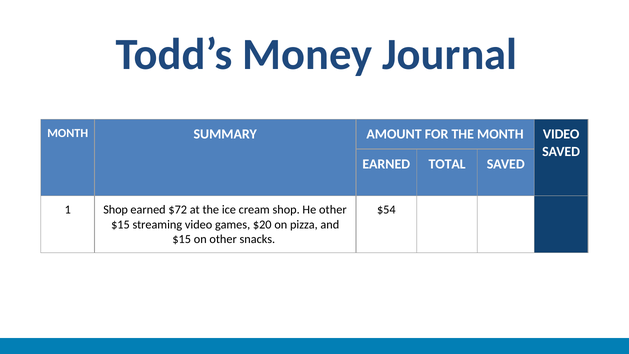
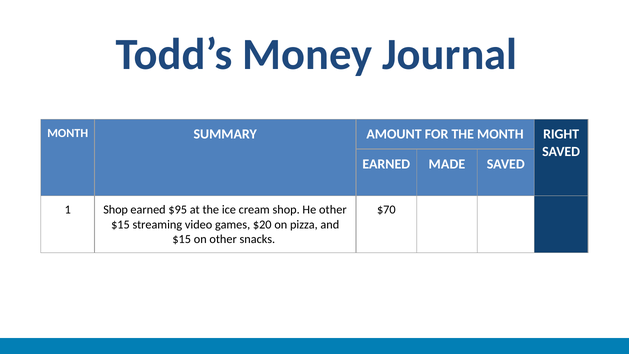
MONTH VIDEO: VIDEO -> RIGHT (561, 134)
TOTAL: TOTAL -> MADE (447, 164)
$72: $72 -> $95 (178, 210)
$54: $54 -> $70 (386, 210)
